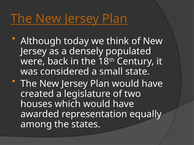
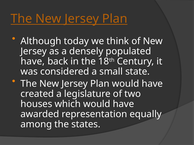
were: were -> have (33, 62)
